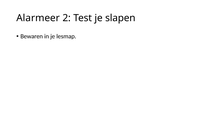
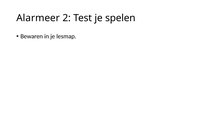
slapen: slapen -> spelen (120, 18)
